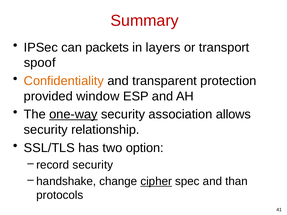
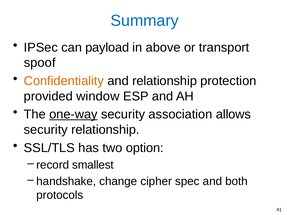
Summary colour: red -> blue (145, 21)
packets: packets -> payload (107, 48)
layers: layers -> above (163, 48)
and transparent: transparent -> relationship (165, 81)
record security: security -> smallest (93, 165)
cipher underline: present -> none (156, 182)
than: than -> both (236, 182)
